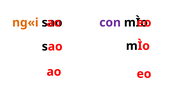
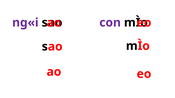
ng«i colour: orange -> purple (25, 23)
